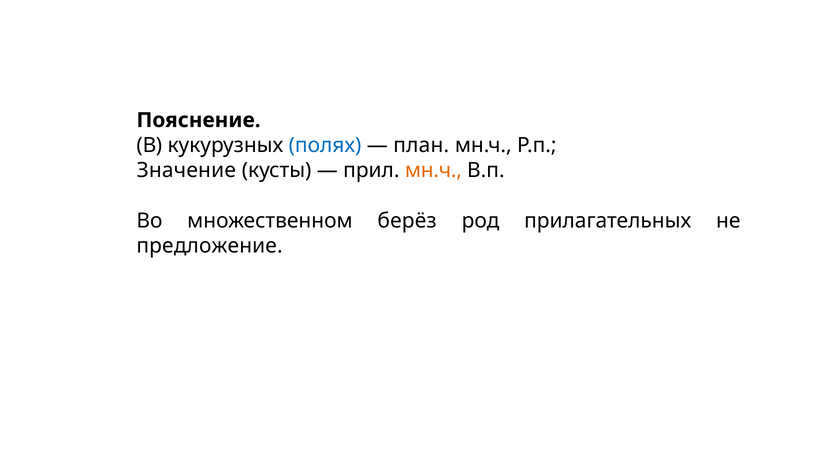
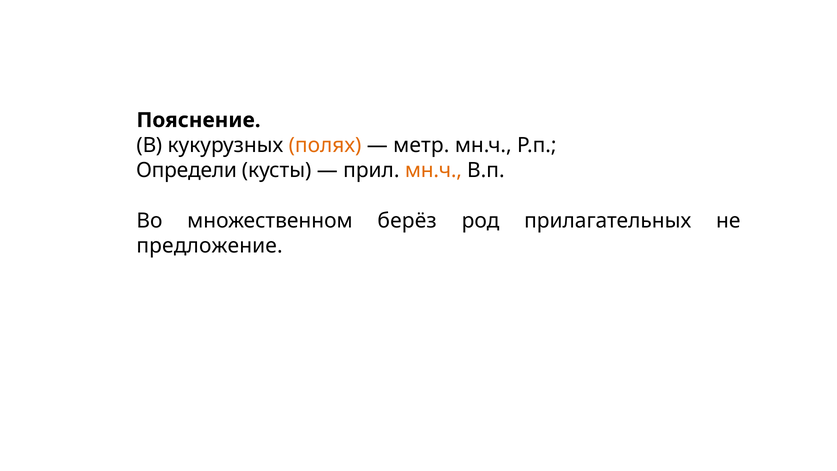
полях colour: blue -> orange (325, 145)
план: план -> метр (421, 145)
Значение: Значение -> Определи (186, 170)
